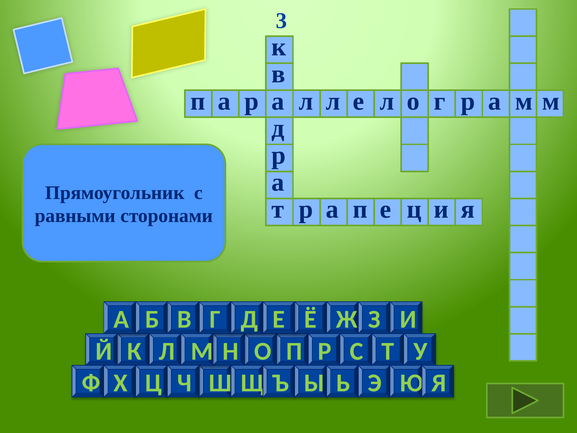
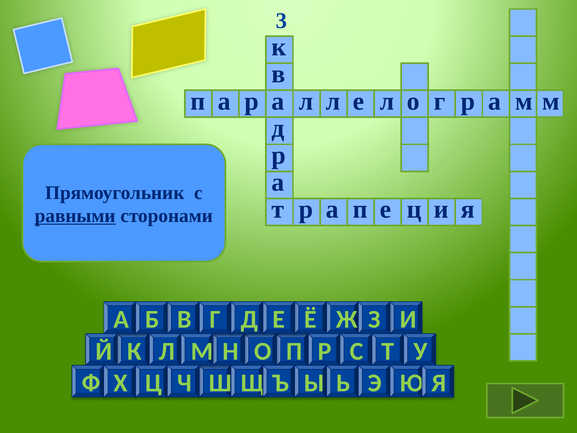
равными underline: none -> present (75, 216)
